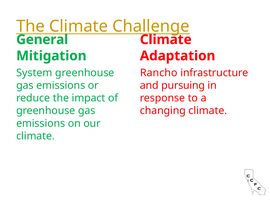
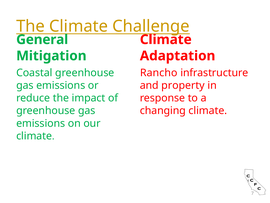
System: System -> Coastal (34, 73)
pursuing: pursuing -> property (183, 85)
